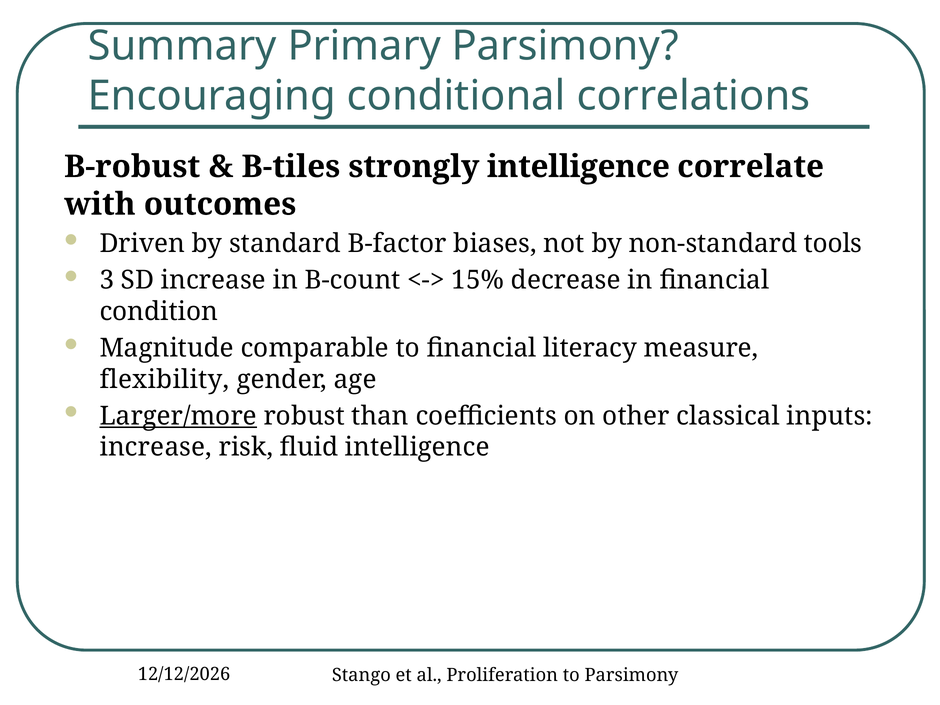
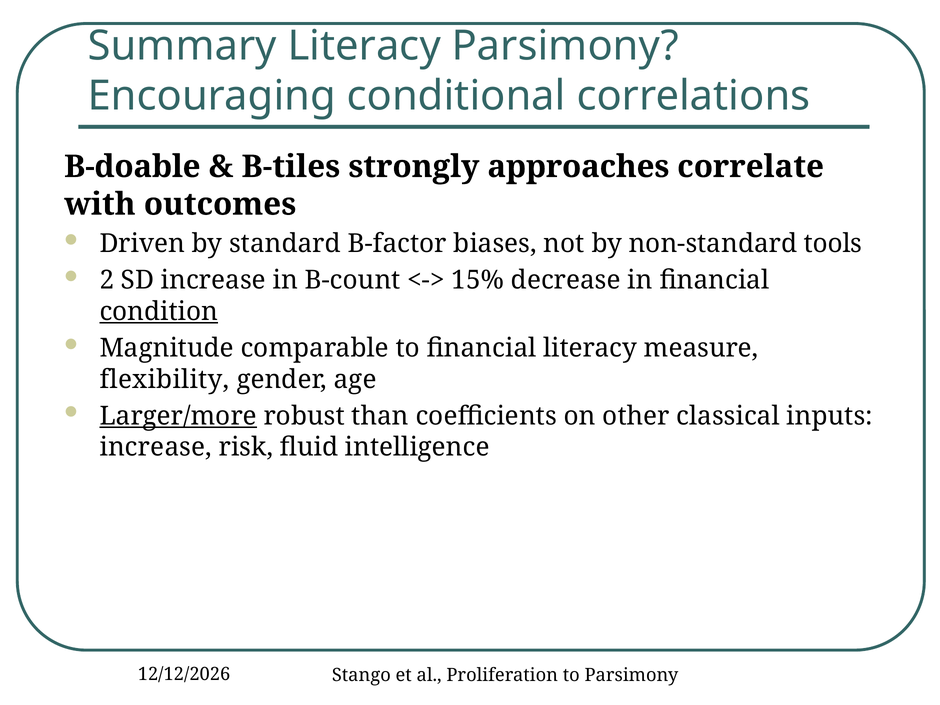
Summary Primary: Primary -> Literacy (364, 46)
B-robust: B-robust -> B-doable (132, 167)
strongly intelligence: intelligence -> approaches (578, 167)
3: 3 -> 2 (107, 280)
condition underline: none -> present (159, 312)
